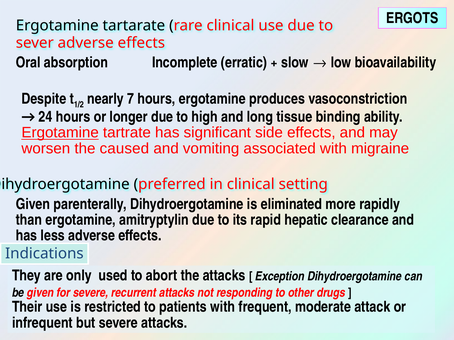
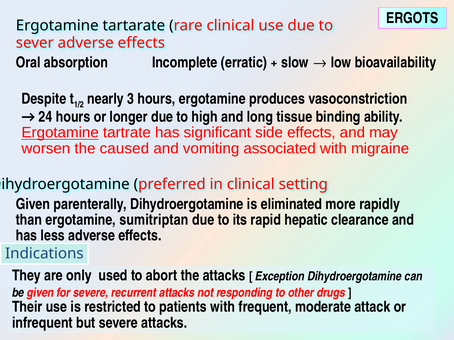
7: 7 -> 3 (131, 99)
amitryptylin: amitryptylin -> sumitriptan (154, 220)
